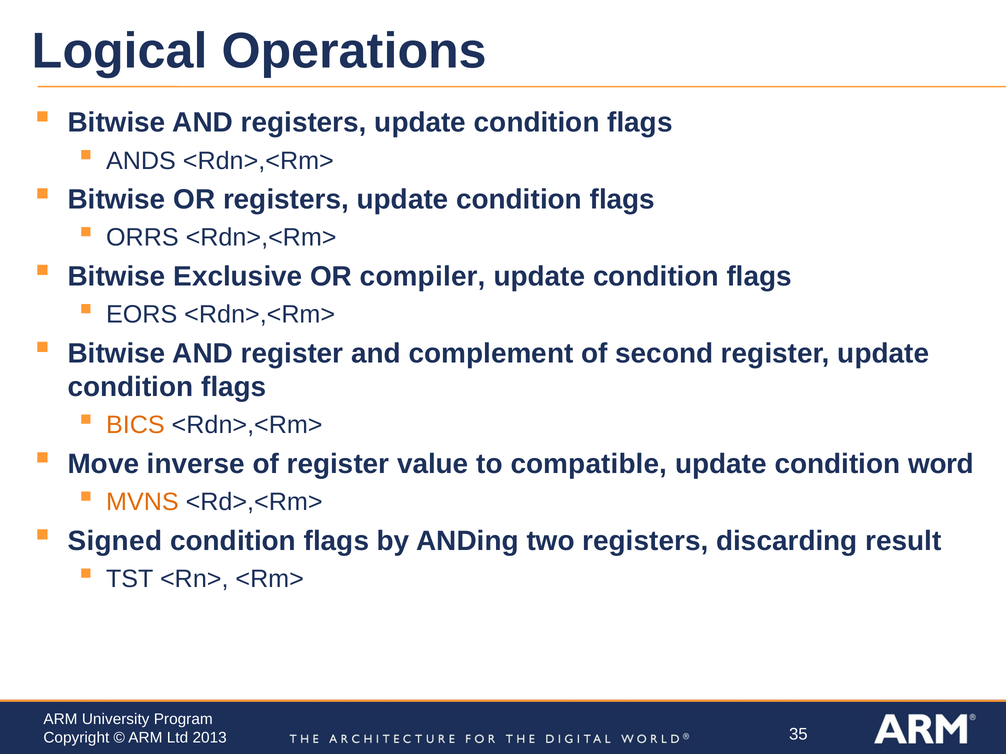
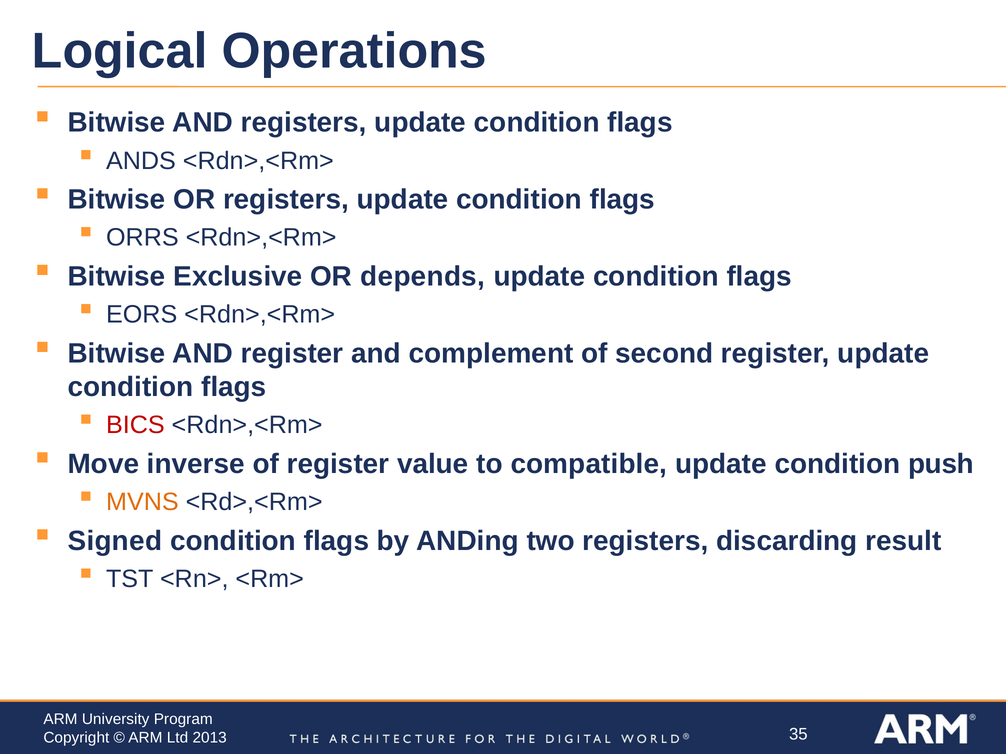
compiler: compiler -> depends (423, 277)
BICS colour: orange -> red (135, 425)
word: word -> push (941, 464)
